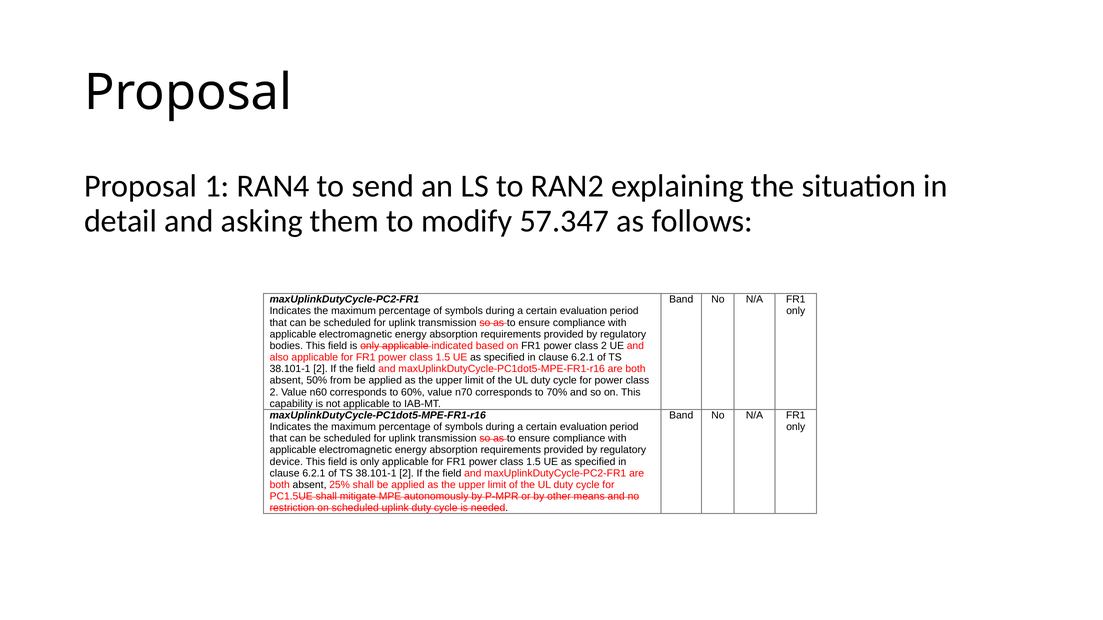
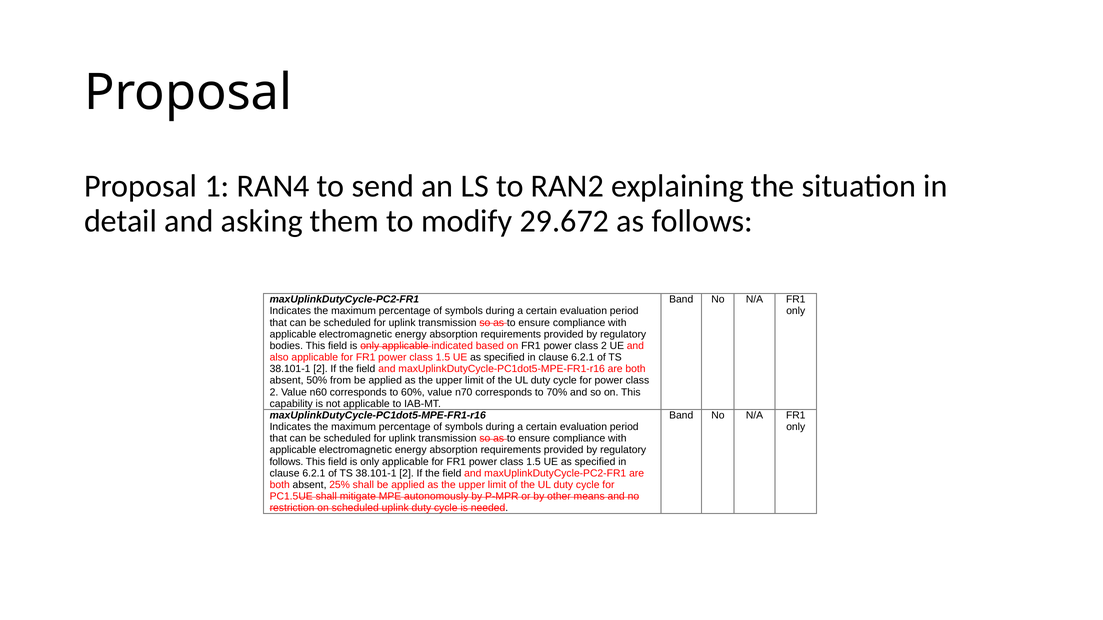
57.347: 57.347 -> 29.672 (564, 221)
device: device -> follows (286, 462)
